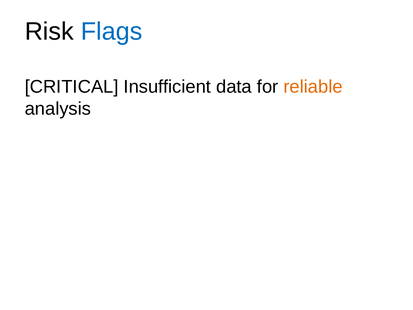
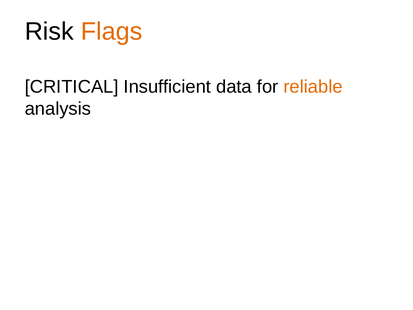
Flags colour: blue -> orange (112, 31)
